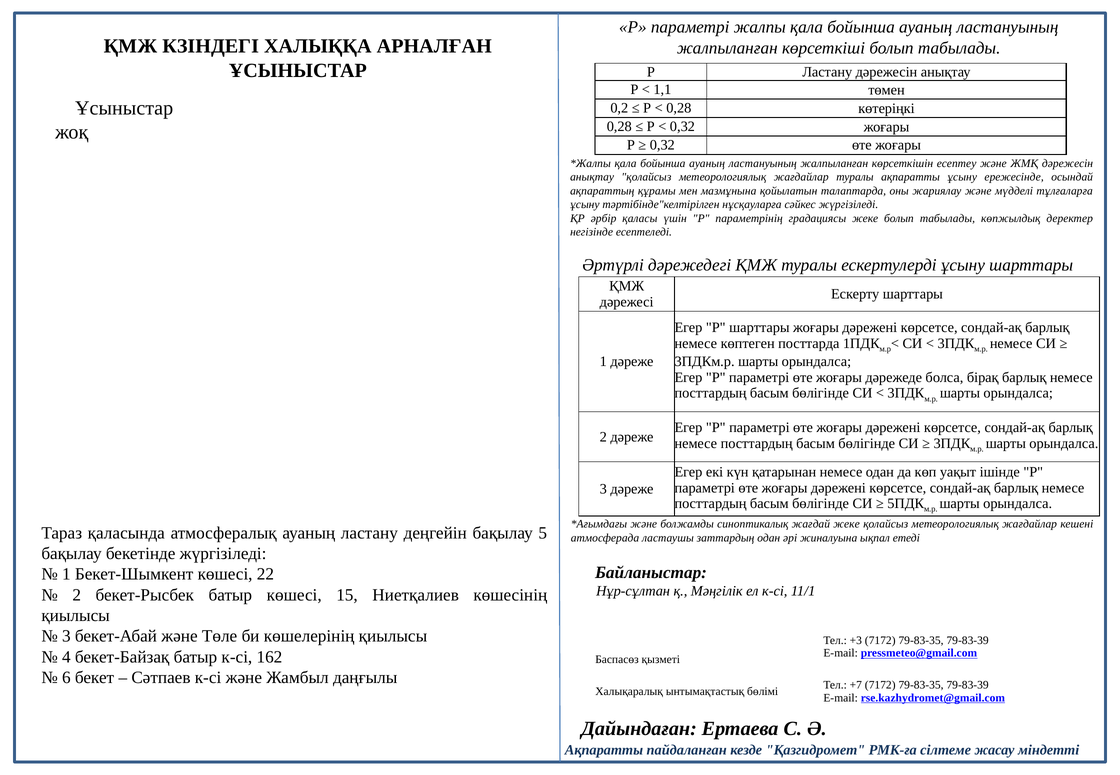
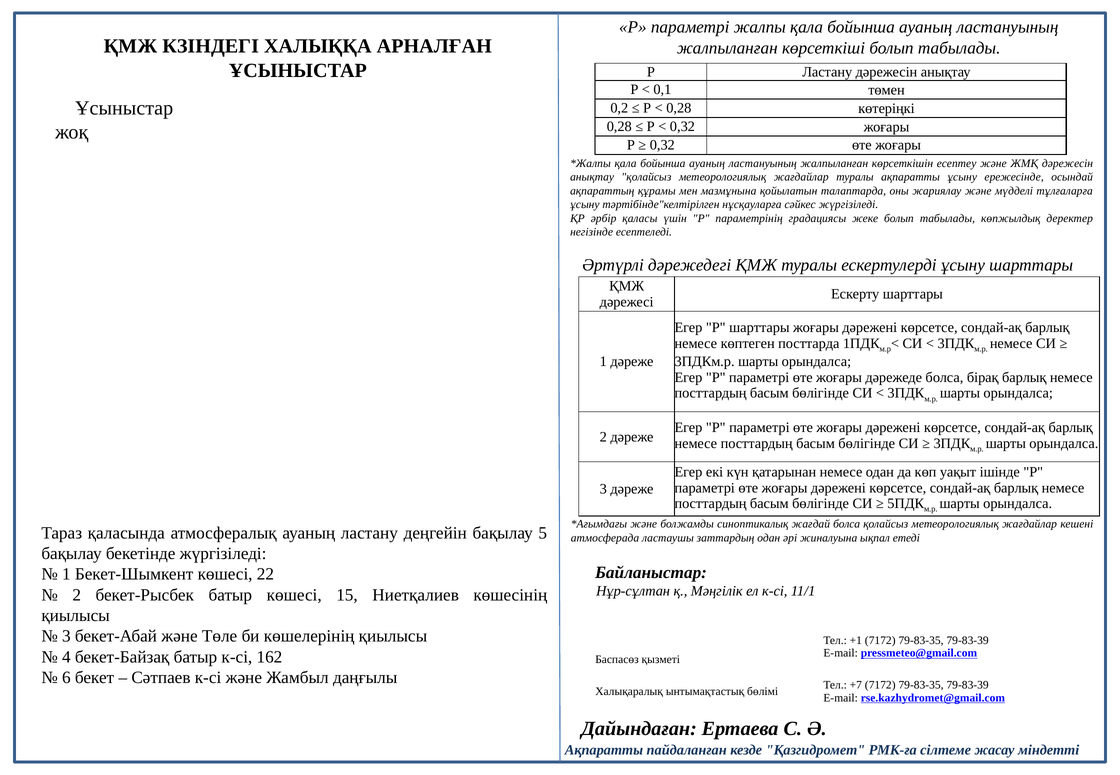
1,1: 1,1 -> 0,1 (662, 90)
жағдай жеке: жеке -> болса (847, 524)
+3: +3 -> +1 (856, 641)
